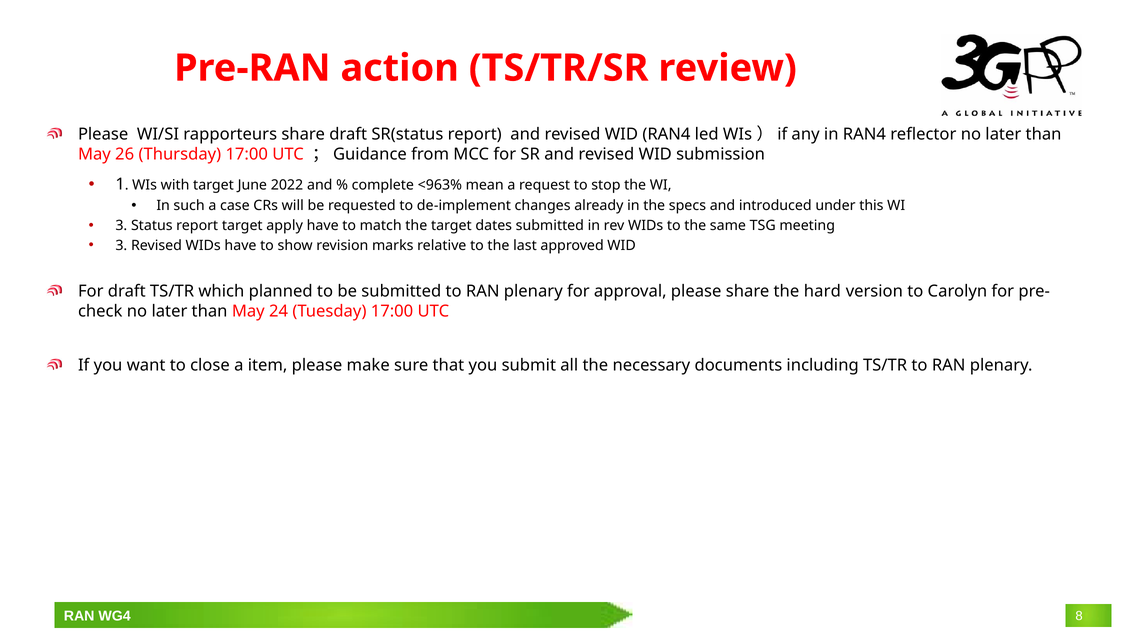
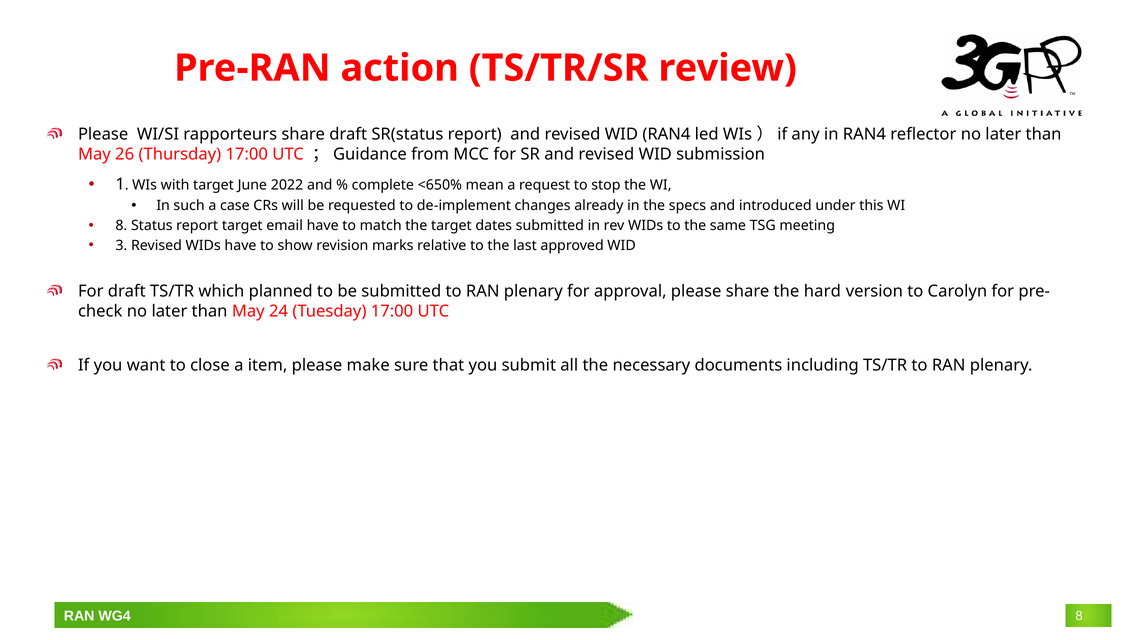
<963%: <963% -> <650% (440, 185)
3: 3 -> 8 (121, 226)
apply: apply -> email (285, 226)
